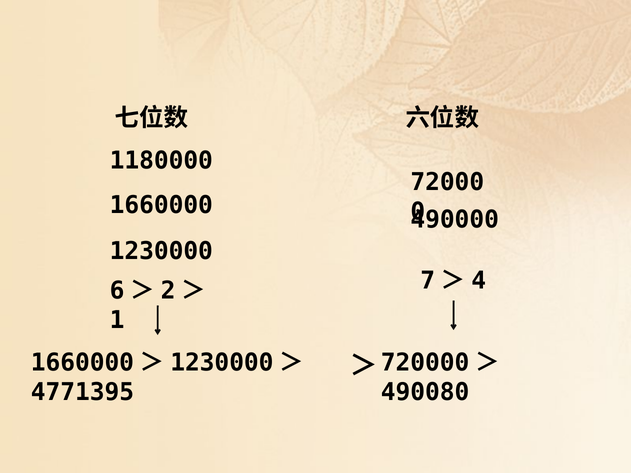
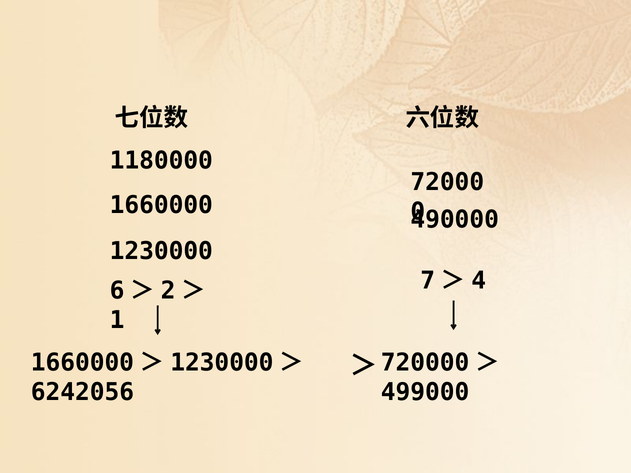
4771395: 4771395 -> 6242056 (82, 392)
490080: 490080 -> 499000 (425, 392)
